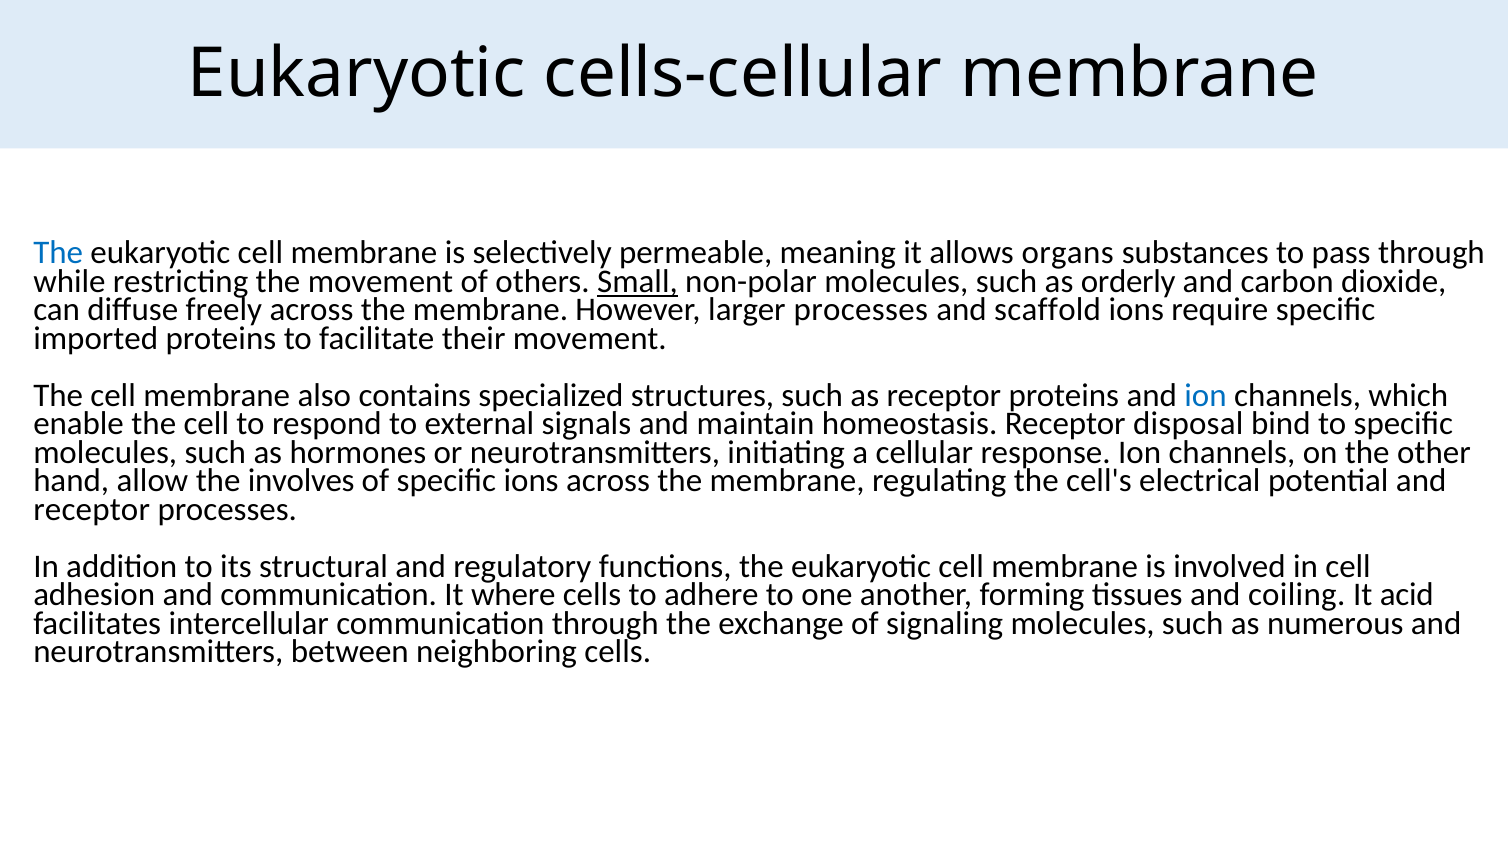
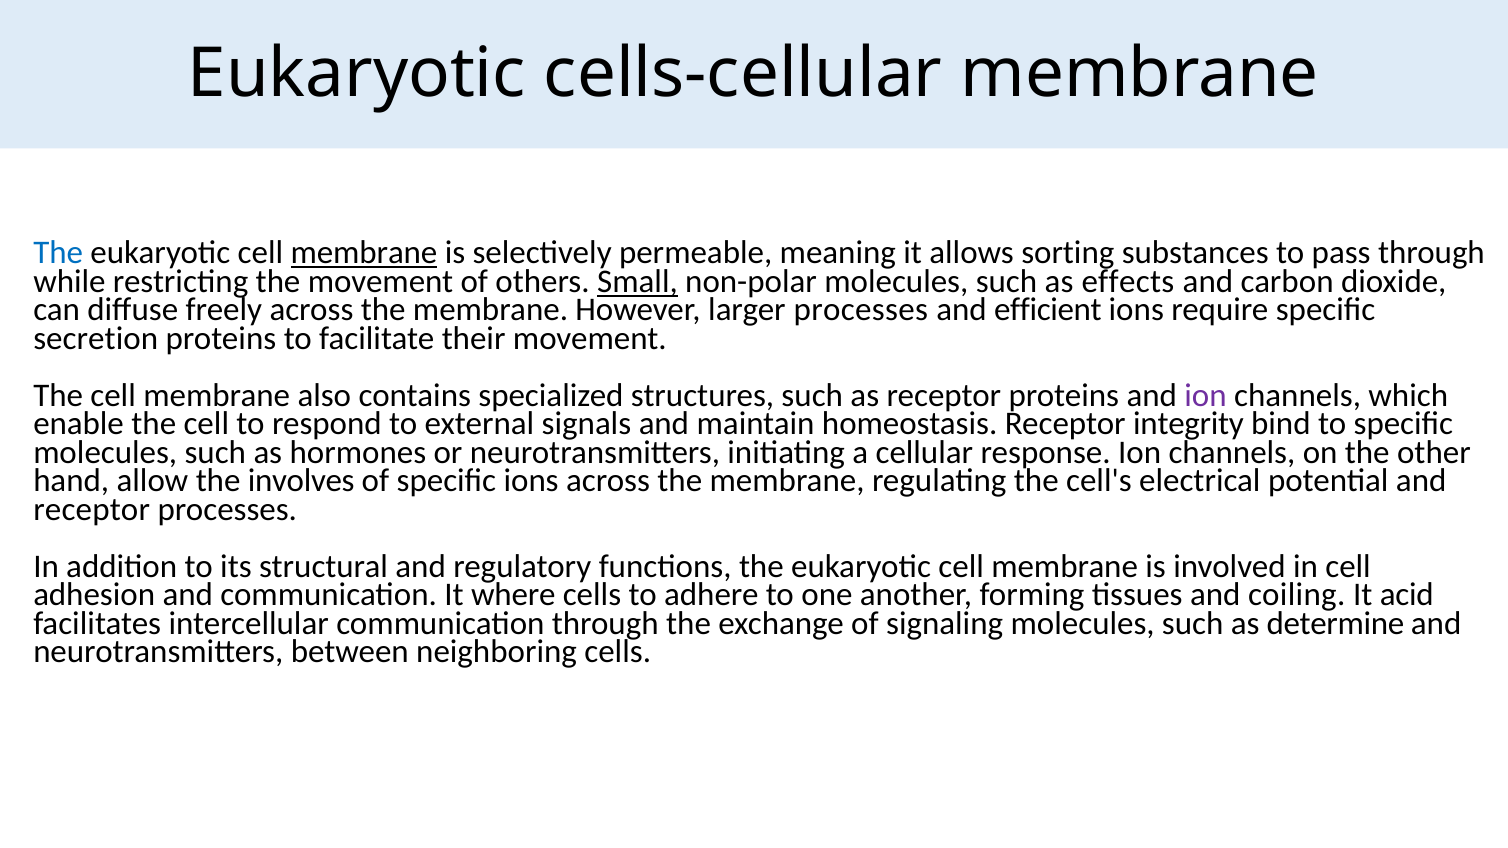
membrane underline: none -> present (364, 253)
organs: organs -> sorting (1068, 253)
orderly: orderly -> effects (1128, 282)
scaffold: scaffold -> efficient (1048, 310)
imported: imported -> secretion (96, 339)
ion colour: blue -> purple (1206, 396)
disposal: disposal -> integrity (1189, 424)
numerous: numerous -> determine (1335, 624)
